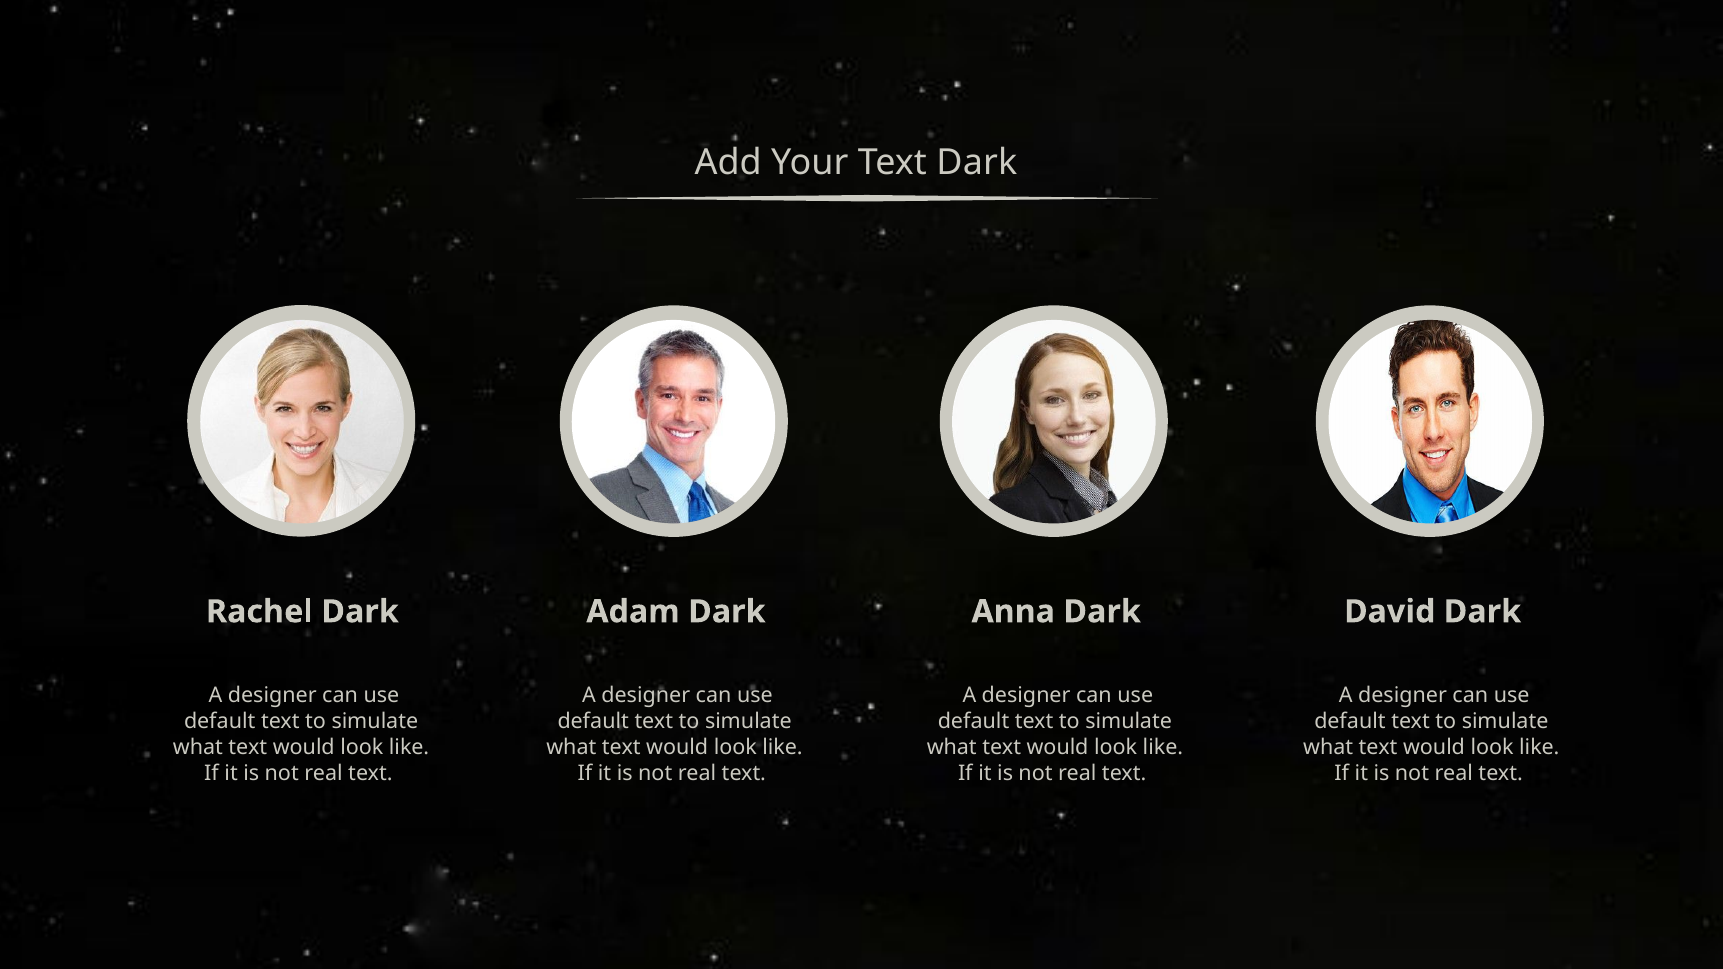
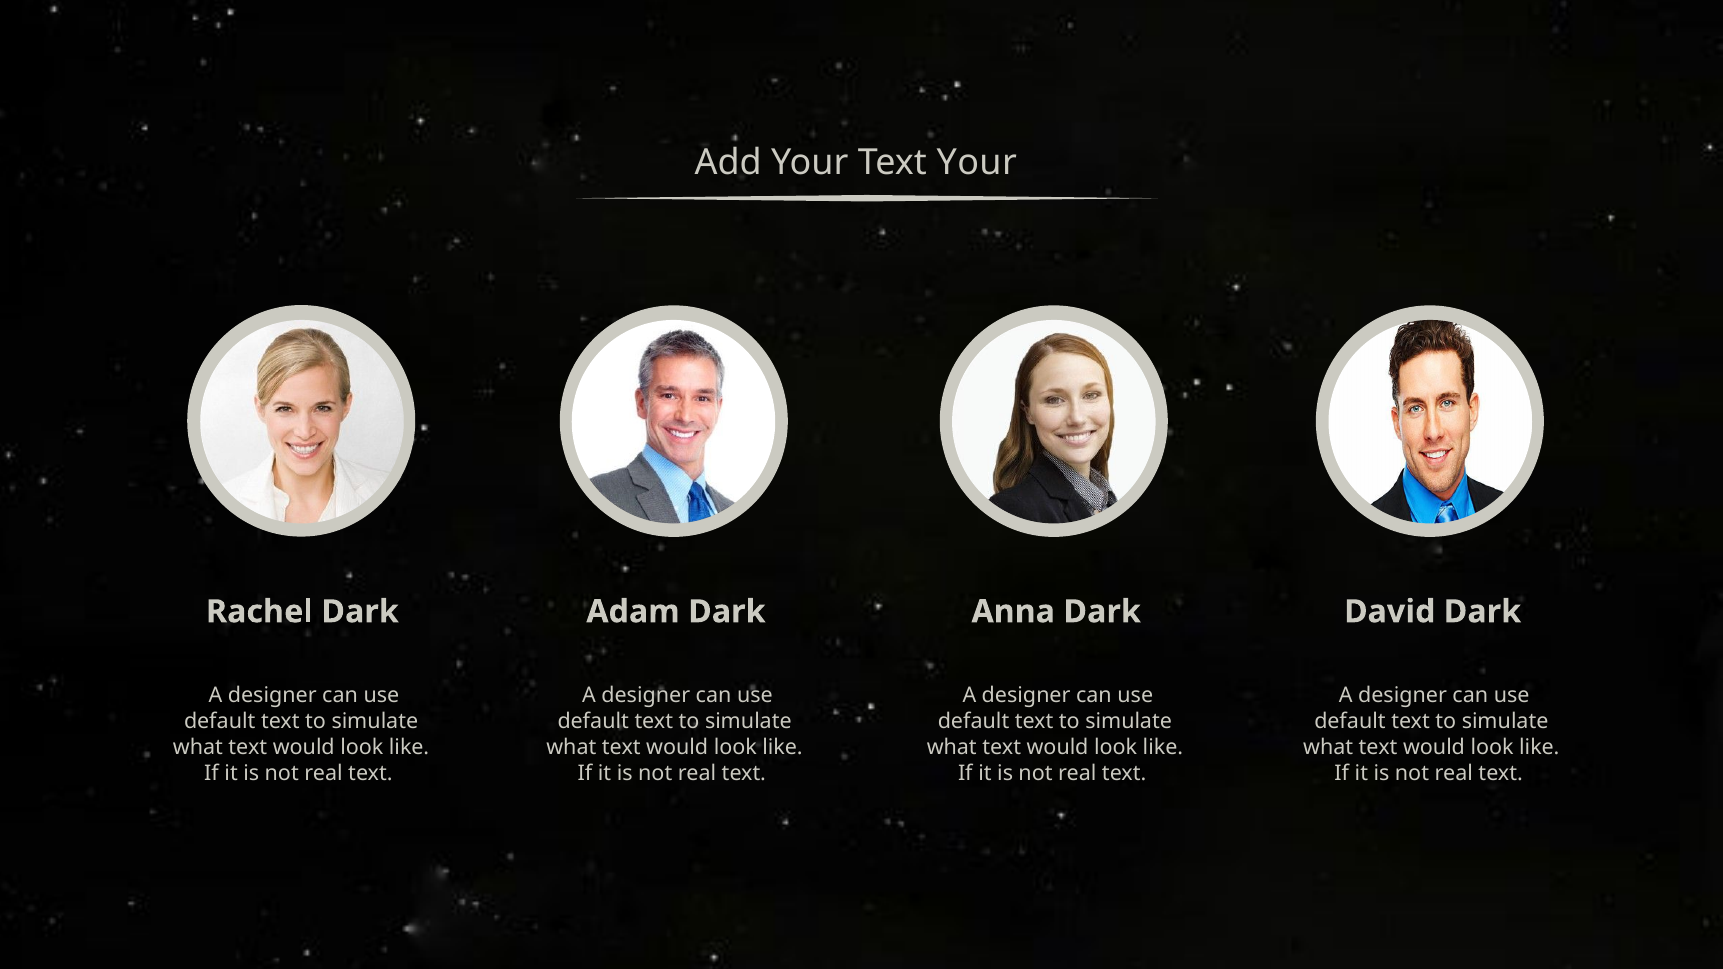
Text Dark: Dark -> Your (977, 162)
